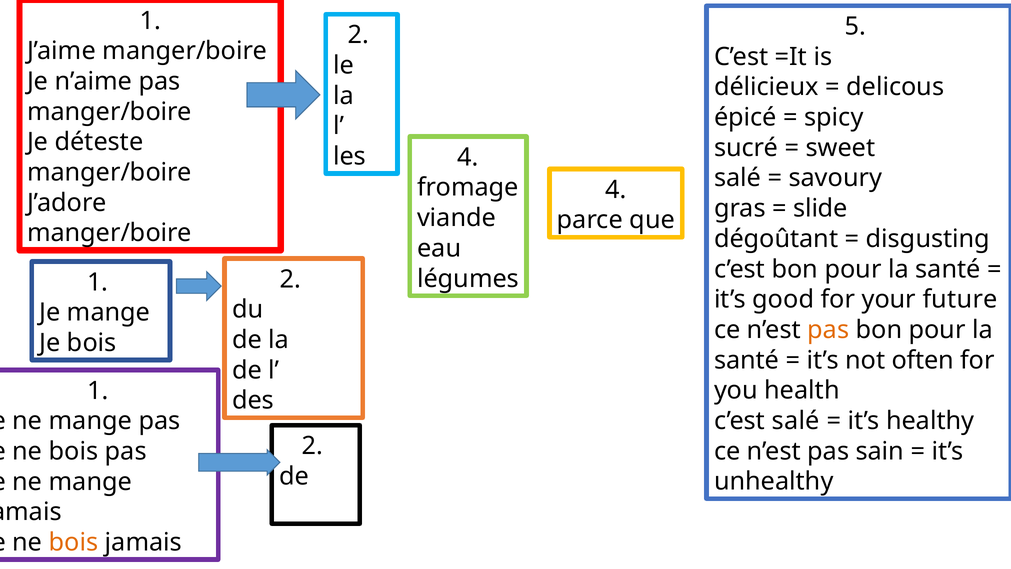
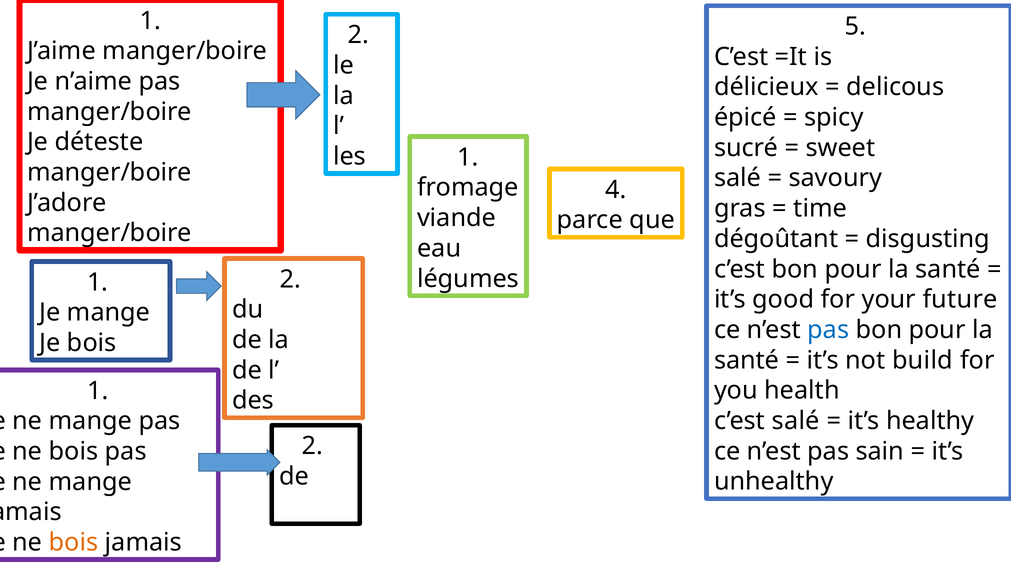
les 4: 4 -> 1 (468, 157)
slide: slide -> time (820, 208)
pas colour: orange -> blue (828, 330)
often: often -> build (923, 360)
